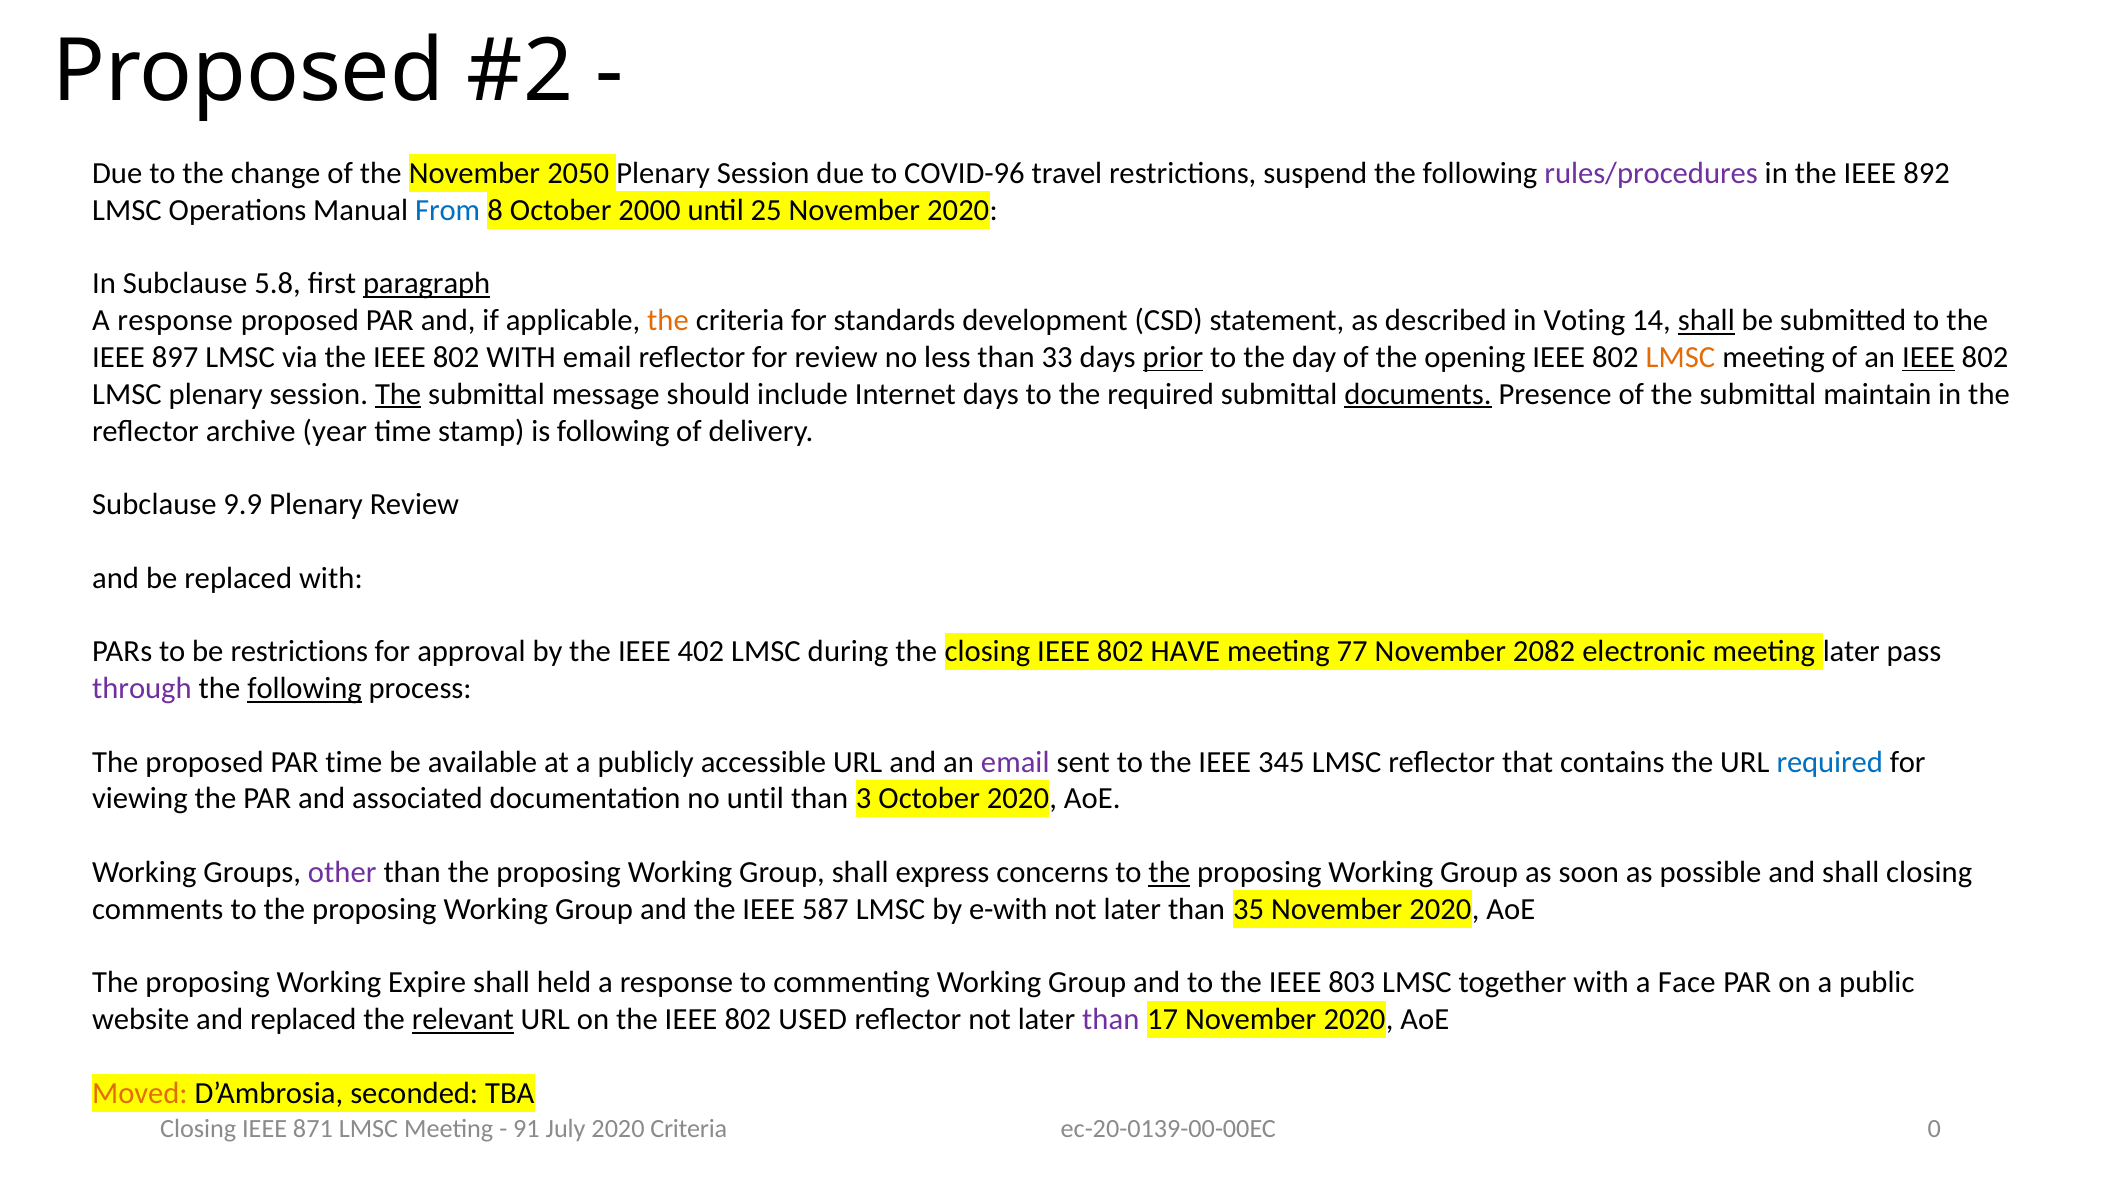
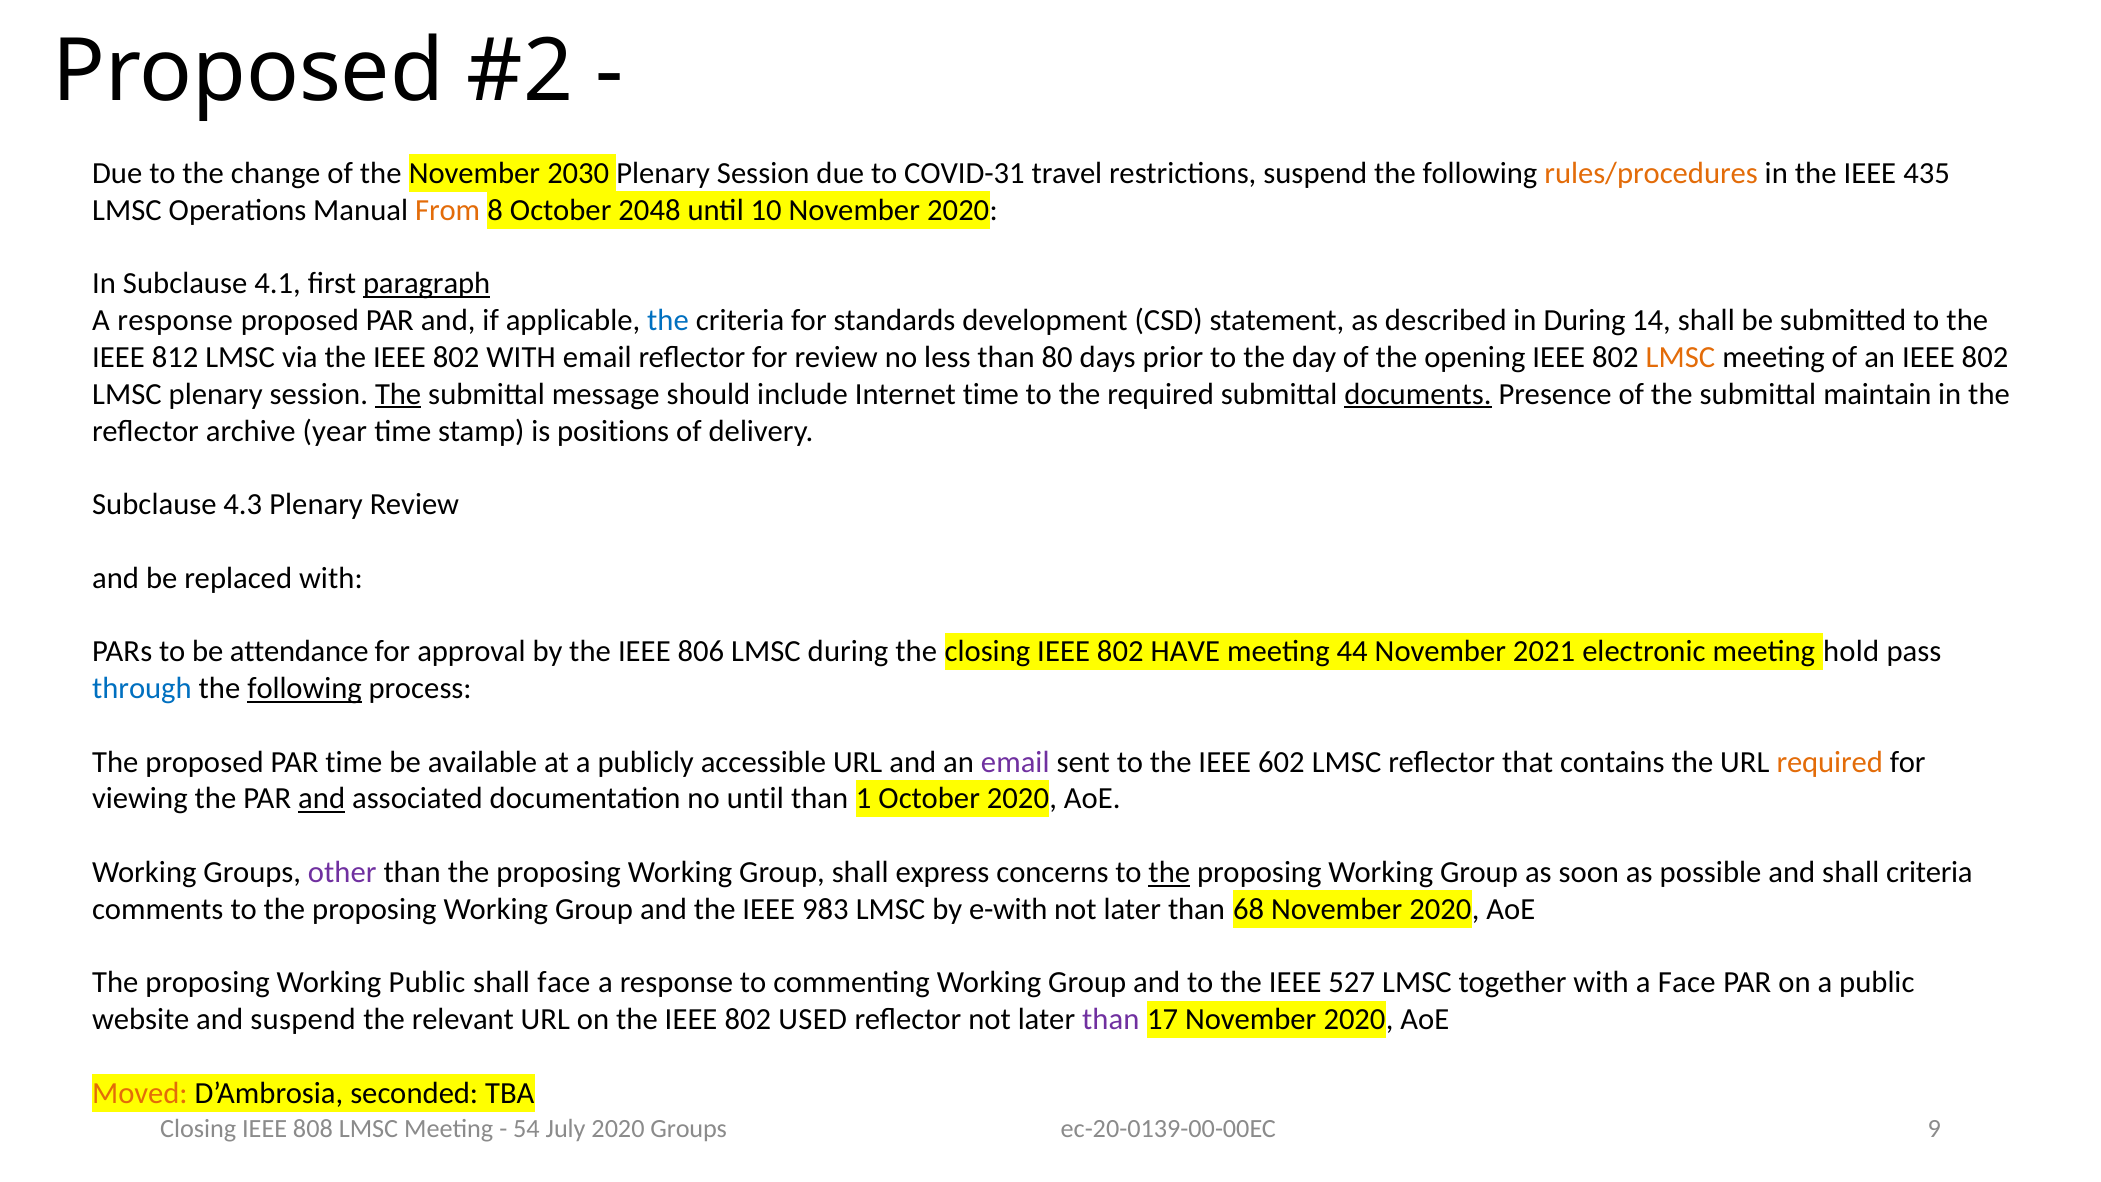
2050: 2050 -> 2030 (578, 173)
COVID-96: COVID-96 -> COVID-31 (964, 173)
rules/procedures colour: purple -> orange (1651, 173)
892: 892 -> 435 (1927, 173)
From colour: blue -> orange (448, 210)
2000: 2000 -> 2048 (649, 210)
25: 25 -> 10 (766, 210)
5.8: 5.8 -> 4.1 (278, 284)
the colour: orange -> blue (668, 320)
in Voting: Voting -> During (1585, 320)
shall underline: present -> none (1706, 320)
897: 897 -> 812 (175, 357)
33: 33 -> 80 (1057, 357)
prior underline: present -> none (1173, 357)
IEEE underline: present -> none (1928, 357)
Internet days: days -> time (991, 394)
is following: following -> positions (613, 431)
9.9: 9.9 -> 4.3 (243, 504)
be restrictions: restrictions -> attendance (299, 652)
402: 402 -> 806 (701, 652)
77: 77 -> 44 (1352, 652)
2082: 2082 -> 2021 (1544, 652)
meeting later: later -> hold (1851, 652)
through colour: purple -> blue (142, 688)
345: 345 -> 602 (1281, 762)
required colour: blue -> orange (1830, 762)
and underline: none -> present (322, 799)
3: 3 -> 1 (864, 799)
shall closing: closing -> criteria (1929, 872)
587: 587 -> 983 (825, 909)
35: 35 -> 68 (1249, 909)
Working Expire: Expire -> Public (427, 983)
shall held: held -> face (564, 983)
803: 803 -> 527 (1352, 983)
and replaced: replaced -> suspend (303, 1019)
relevant underline: present -> none (463, 1019)
0: 0 -> 9 (1934, 1128)
871: 871 -> 808 (313, 1129)
91: 91 -> 54 (526, 1129)
2020 Criteria: Criteria -> Groups (689, 1129)
